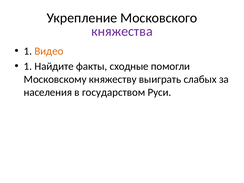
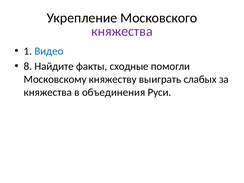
Видео colour: orange -> blue (49, 51)
1: 1 -> 8 (28, 66)
населения: населения -> княжества (48, 92)
государством: государством -> объединения (114, 92)
